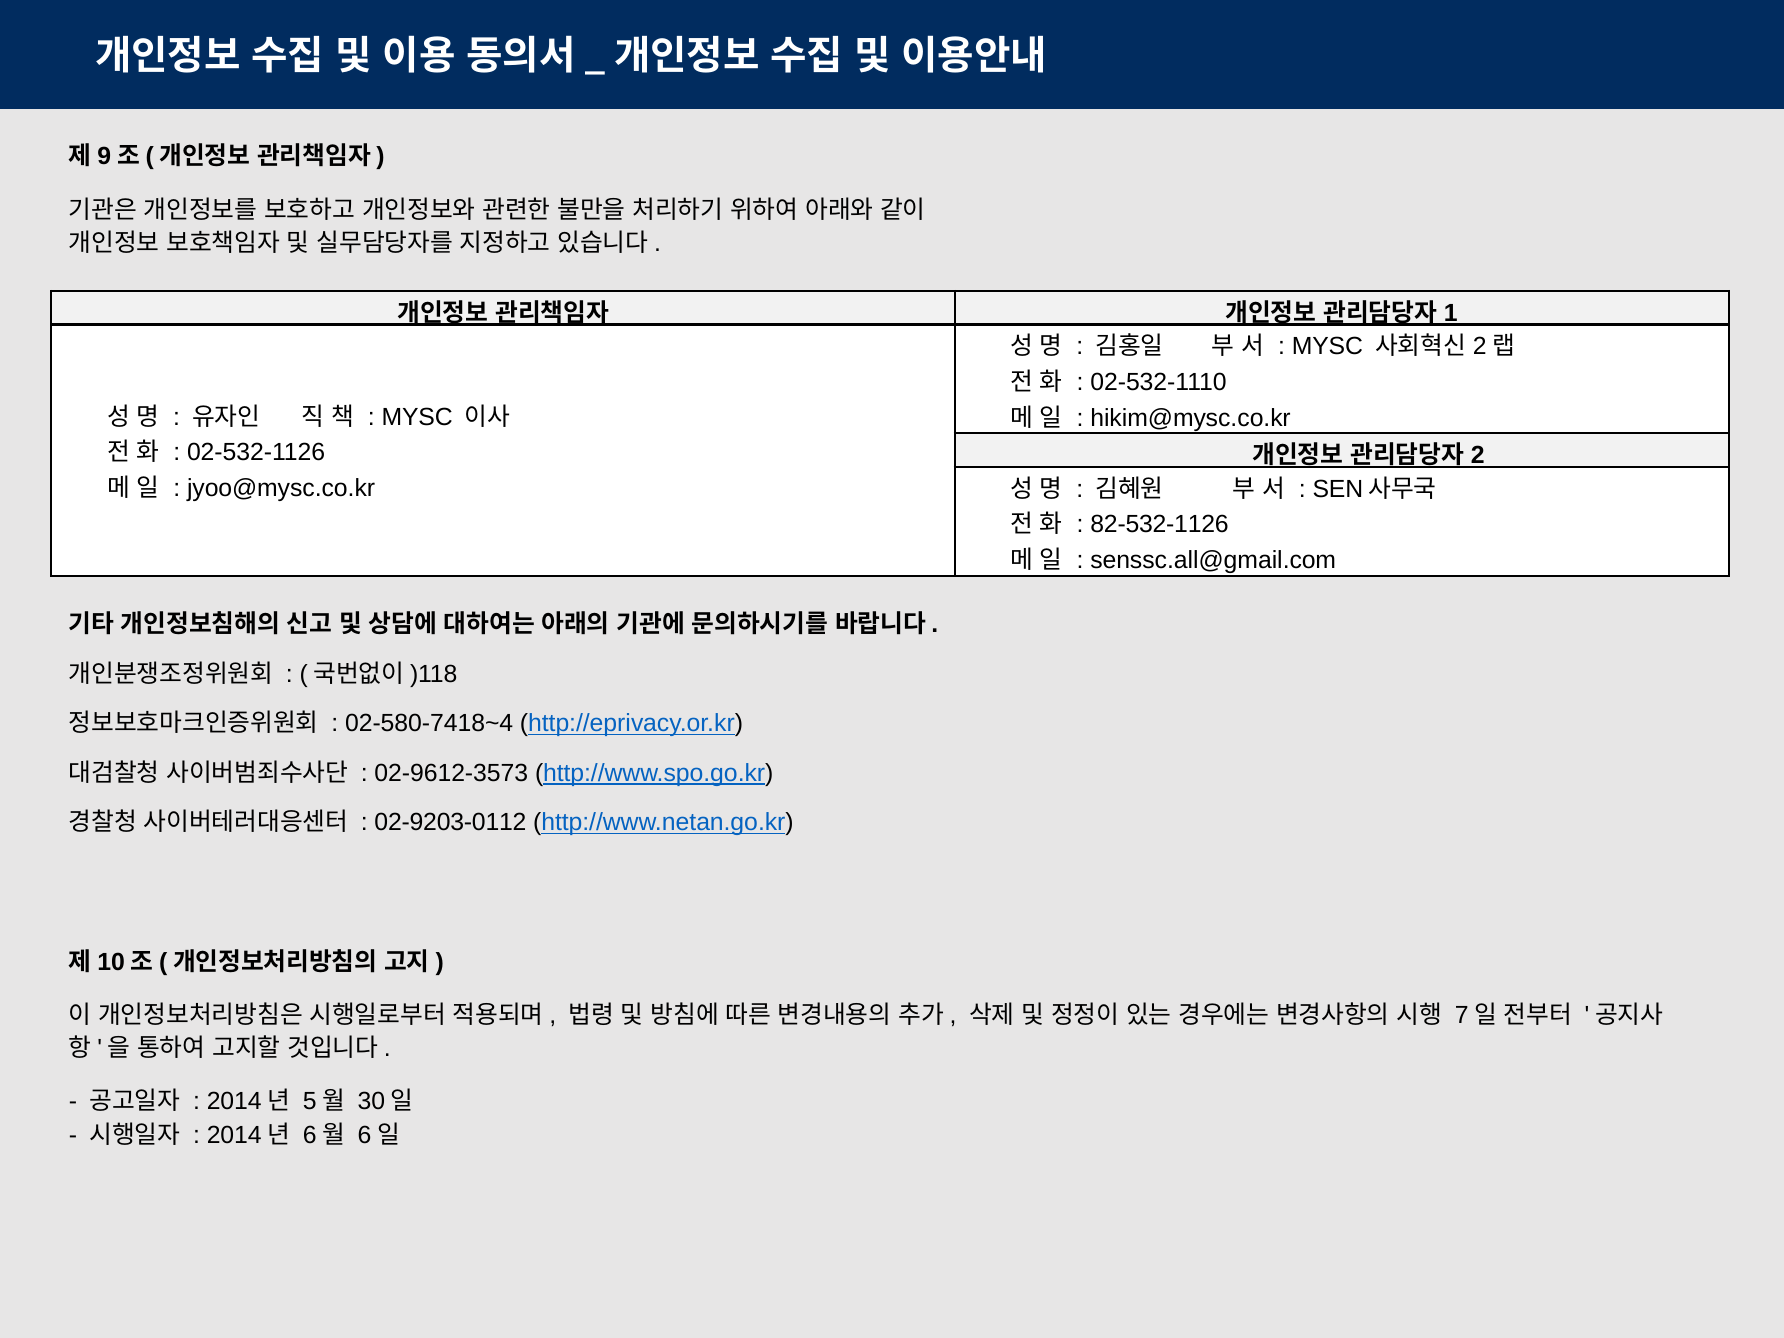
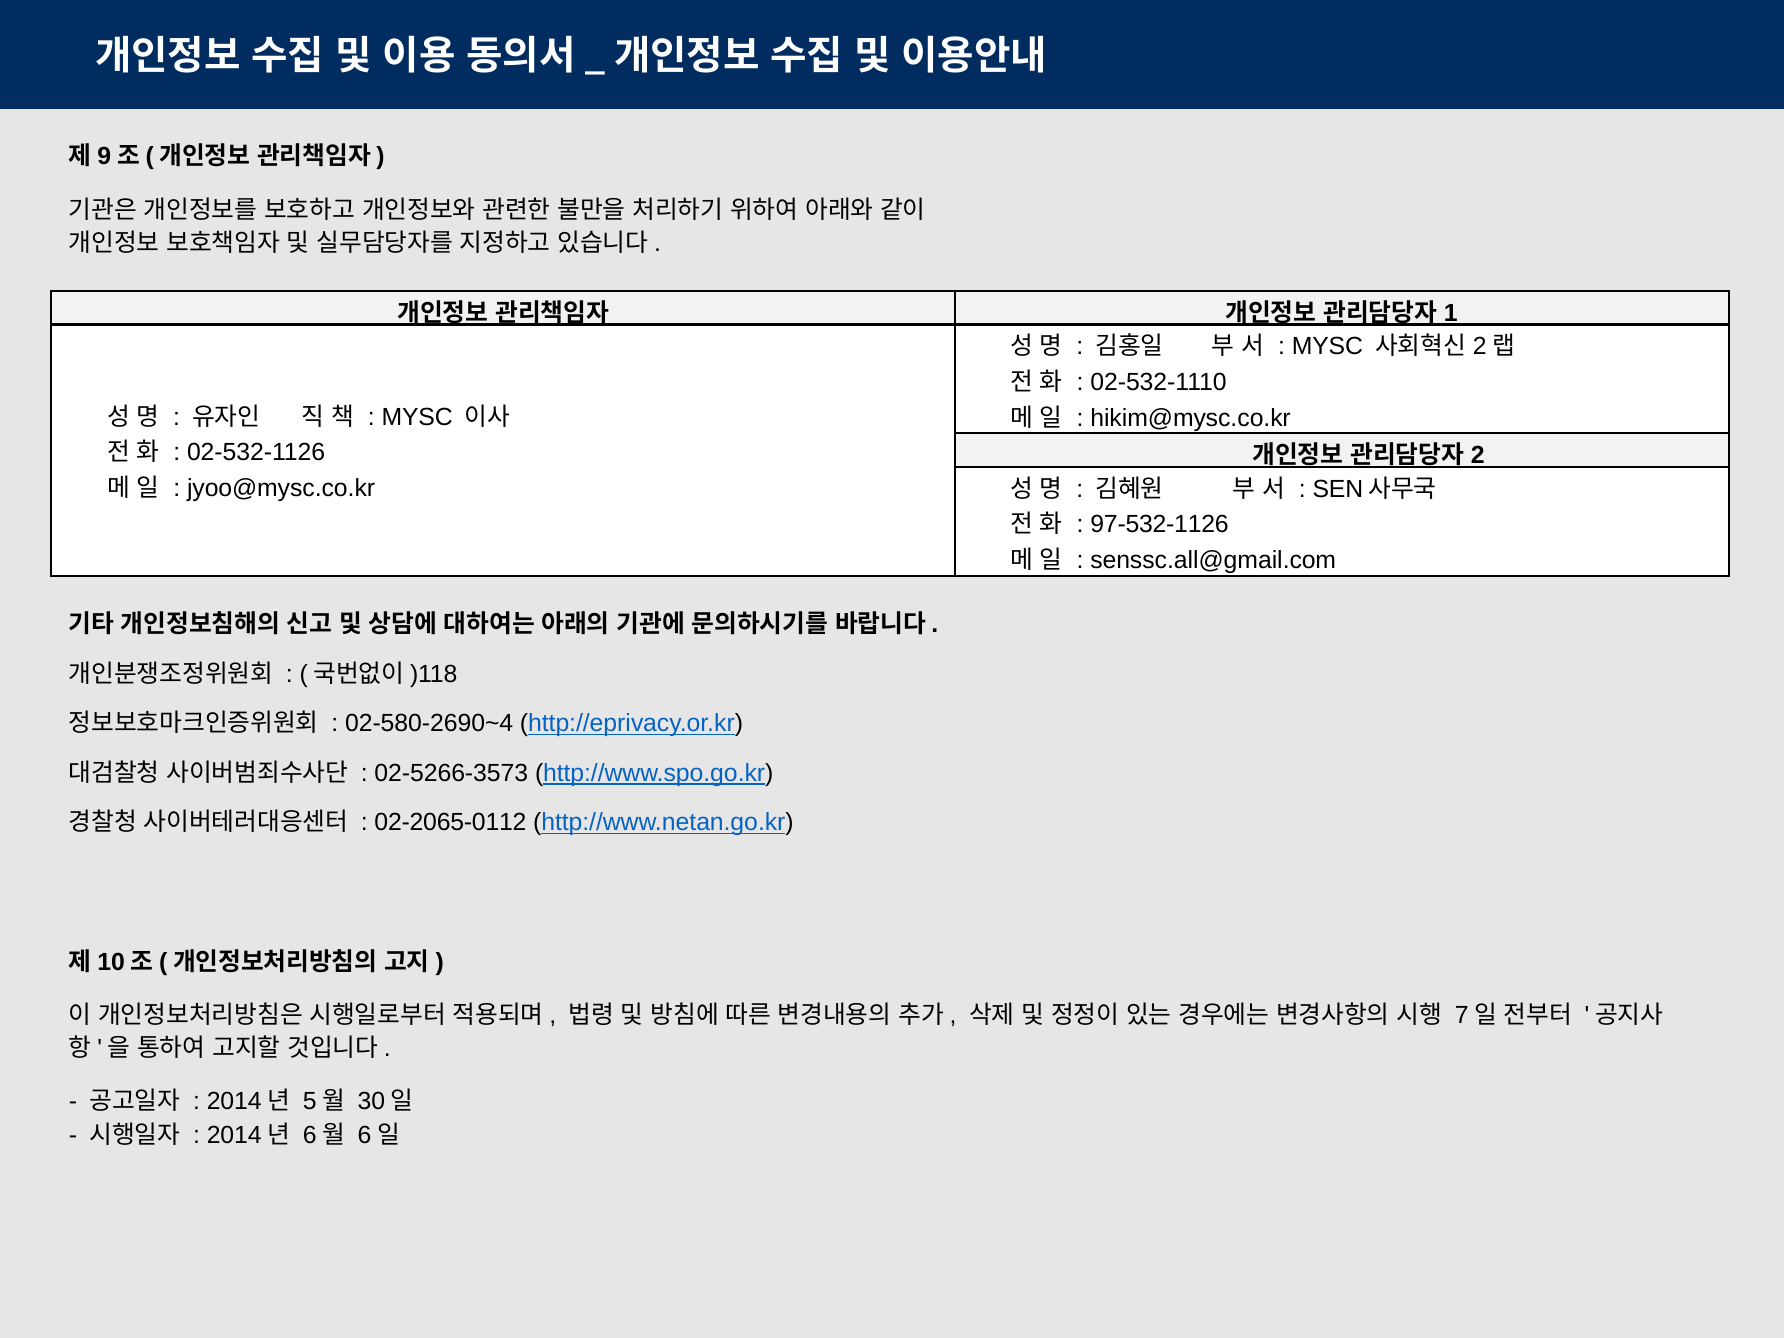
82-532-1126: 82-532-1126 -> 97-532-1126 (1160, 525)
02-580-7418~4: 02-580-7418~4 -> 02-580-2690~4 (429, 724)
02-9612-3573: 02-9612-3573 -> 02-5266-3573 (451, 773)
02-9203-0112: 02-9203-0112 -> 02-2065-0112 (450, 823)
